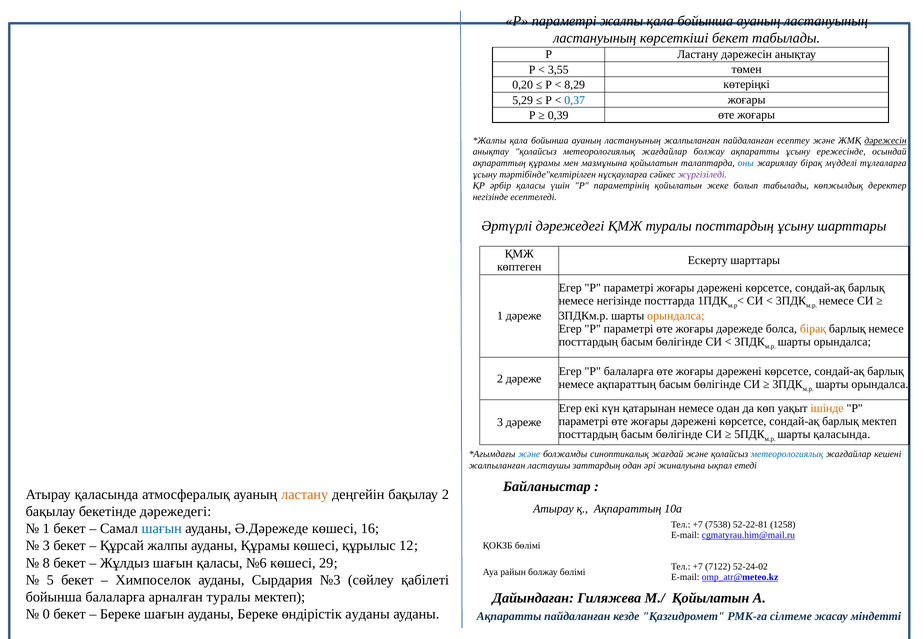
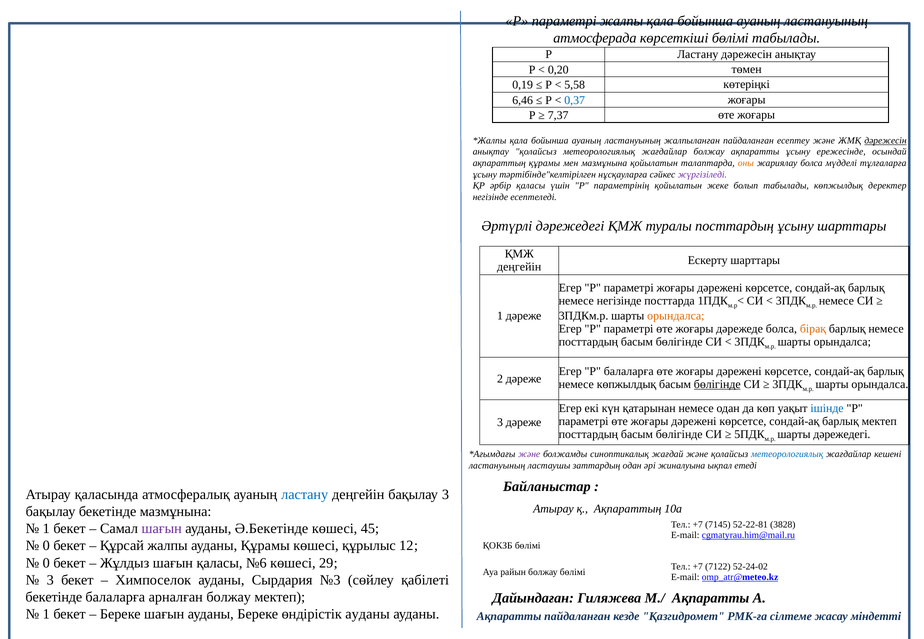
ластануының: ластануының -> атмосферада (595, 38)
көрсеткіші бекет: бекет -> бөлімі (730, 38)
3,55: 3,55 -> 0,20 (558, 70)
0,20: 0,20 -> 0,19 (523, 85)
8,29: 8,29 -> 5,58 (575, 85)
5,29: 5,29 -> 6,46 (523, 100)
0,39: 0,39 -> 7,37 (558, 116)
оны colour: blue -> orange (746, 163)
жариялау бірақ: бірақ -> болса (811, 163)
көптеген: көптеген -> деңгейін (519, 267)
немесе ақпараттың: ақпараттың -> көпжылдық (627, 385)
бөлігінде underline: none -> present (717, 385)
ішінде colour: orange -> blue (827, 409)
шарты қаласында: қаласында -> дәрежедегі (842, 435)
және colour: blue -> purple (529, 455)
жалпыланған: жалпыланған -> ластануының (497, 466)
ластану colour: orange -> blue (305, 495)
бақылау 2: 2 -> 3 (445, 495)
бекетінде дәрежедегі: дәрежедегі -> мазмұнына (176, 512)
7538: 7538 -> 7145 (718, 525)
1258: 1258 -> 3828 (783, 525)
шағын colour: blue -> purple (162, 529)
Ә.Дәрежеде: Ә.Дәрежеде -> Ә.Бекетінде (272, 529)
16: 16 -> 45 (370, 529)
3: 3 -> 0 (46, 546)
8: 8 -> 0 (46, 563)
5: 5 -> 3 (50, 580)
бойынша: бойынша -> бекетінде (54, 598)
арналған туралы: туралы -> болжау (229, 598)
М./ Қойылатын: Қойылатын -> Ақпаратты (711, 599)
0: 0 -> 1 (46, 615)
